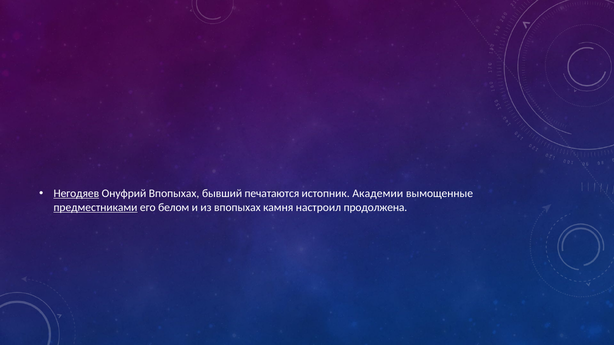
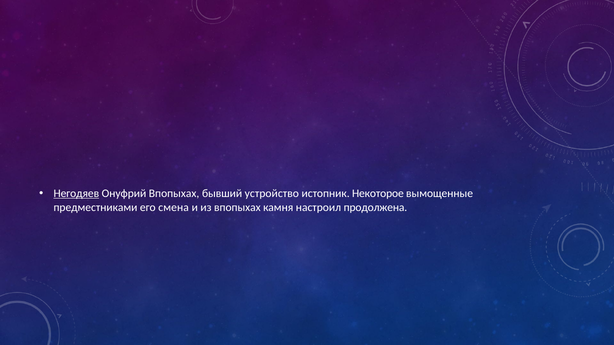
печатаются: печатаются -> устройство (272, 194)
Академии: Академии -> Некоторое (378, 194)
предместниками underline: present -> none (95, 207)
белом: белом -> смена (174, 207)
